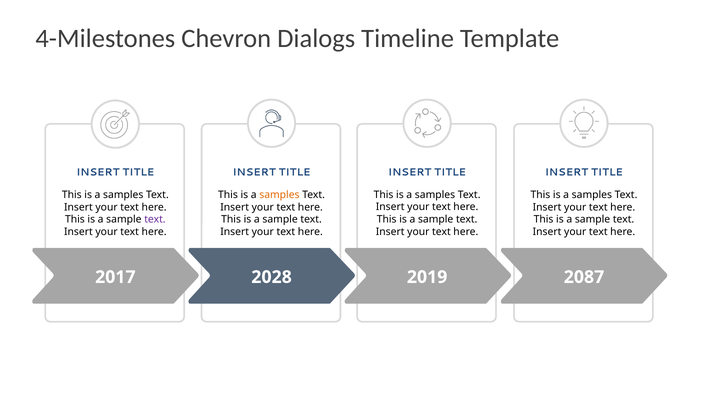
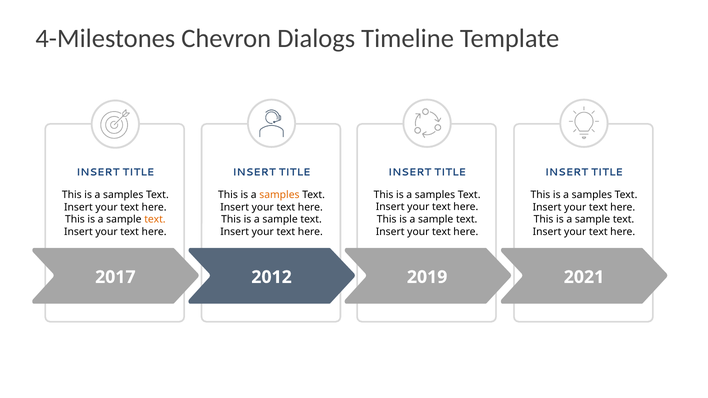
text colour: purple -> orange (155, 220)
2028: 2028 -> 2012 (272, 277)
2087: 2087 -> 2021 (584, 277)
